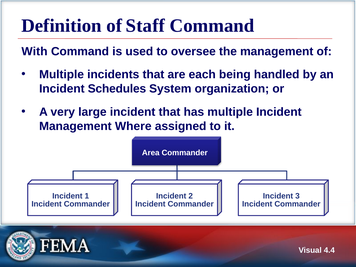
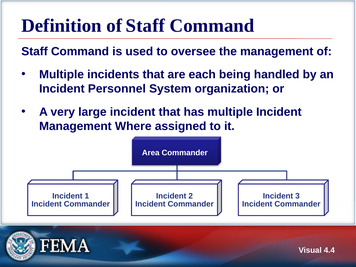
With: With -> Staff (35, 51)
Schedules: Schedules -> Personnel (117, 89)
